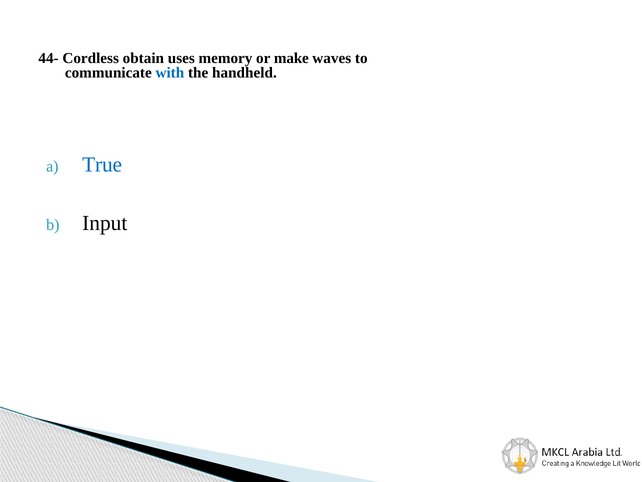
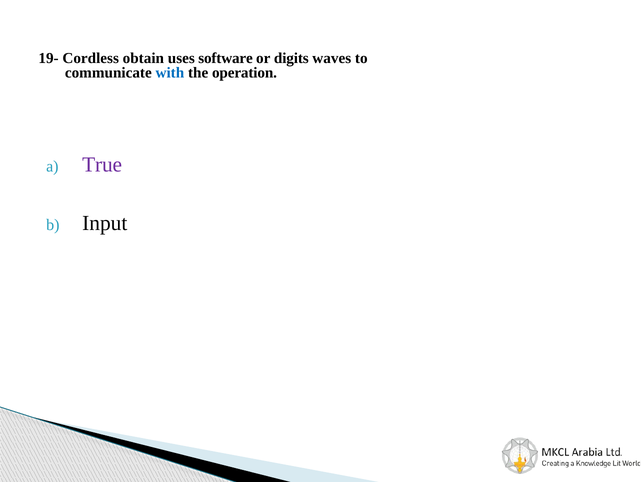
44-: 44- -> 19- (49, 58)
memory: memory -> software (226, 58)
make: make -> digits (291, 58)
handheld: handheld -> operation (245, 73)
True colour: blue -> purple (102, 164)
